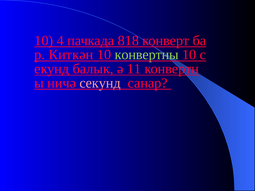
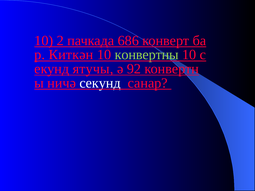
4: 4 -> 2 (60, 41)
818: 818 -> 686 (128, 41)
балык: балык -> ятучы (93, 69)
11: 11 -> 92 (134, 69)
секунд colour: pink -> white (100, 83)
